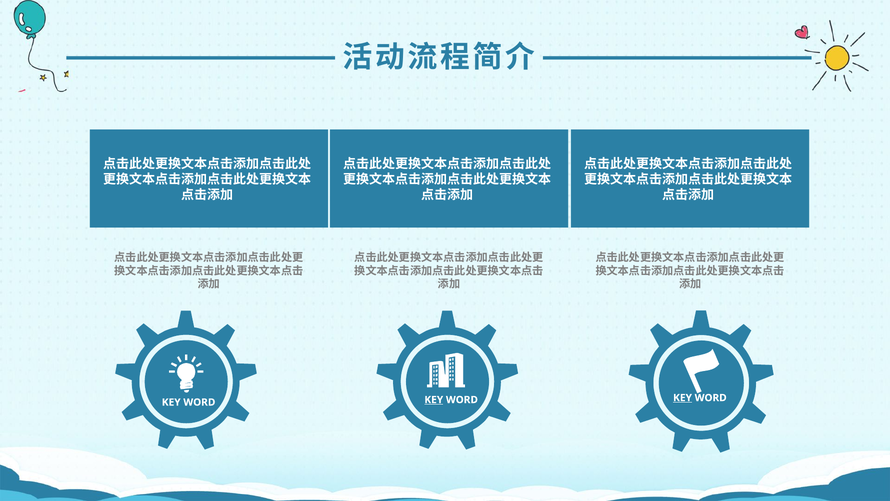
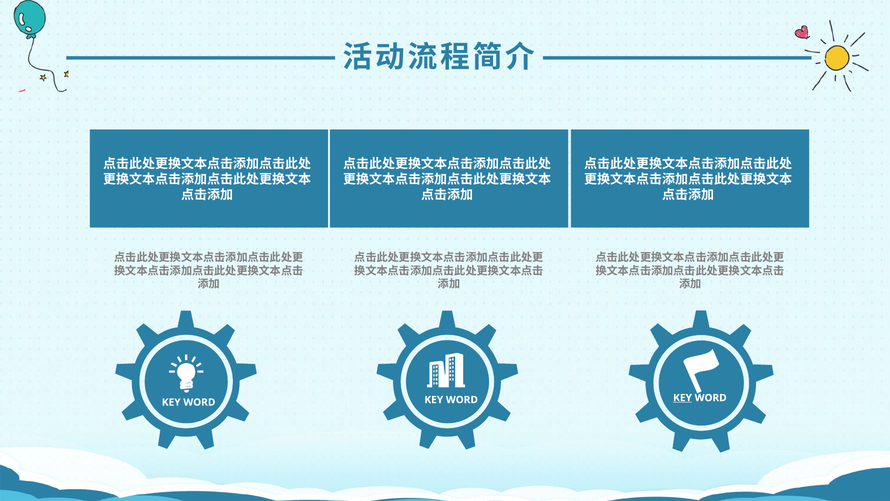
KEY underline: present -> none (434, 399)
